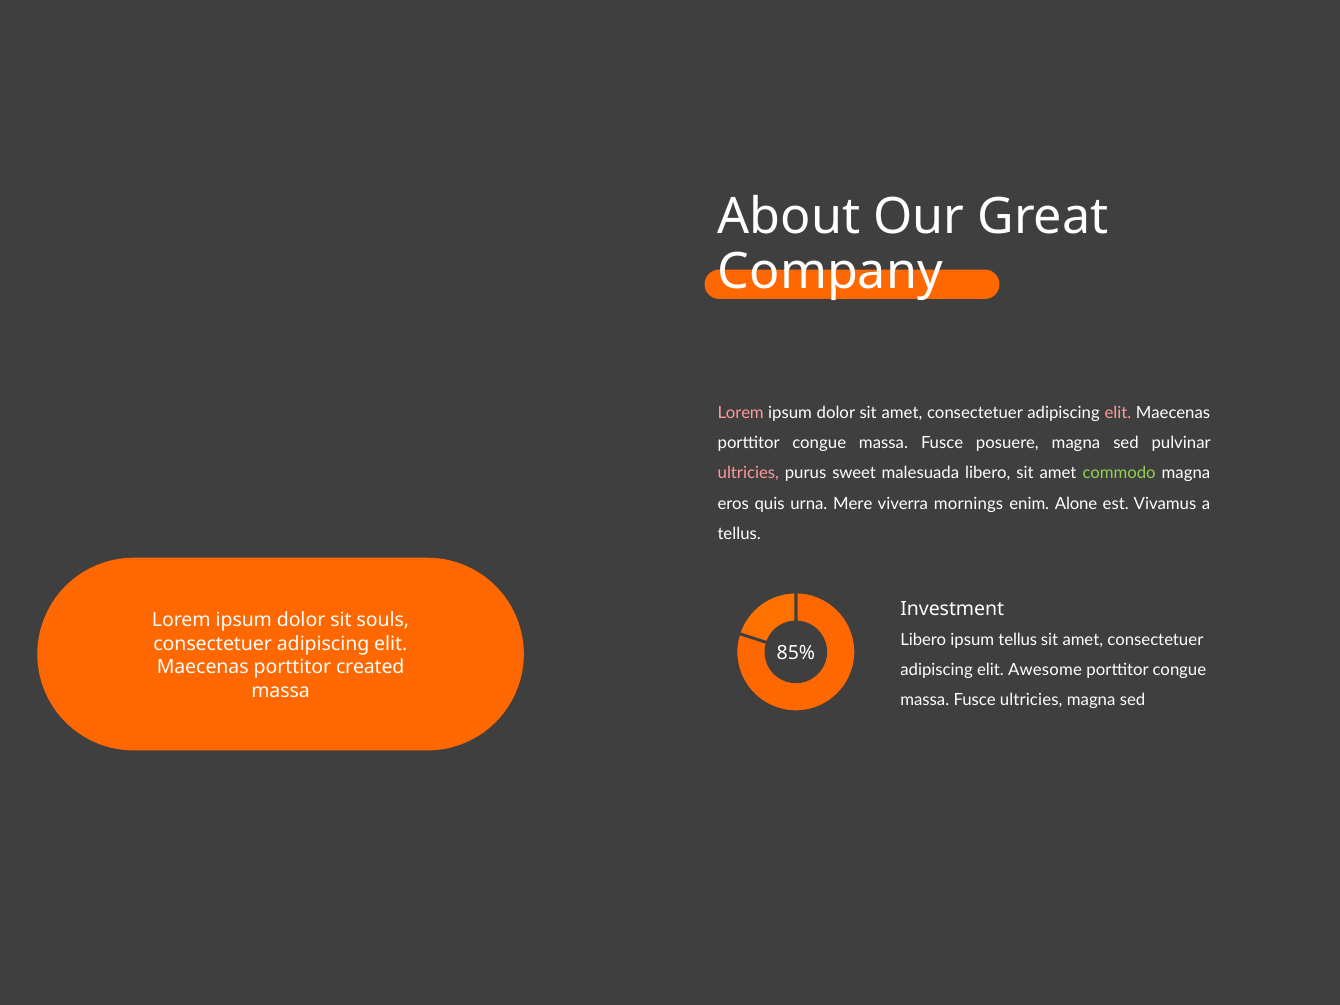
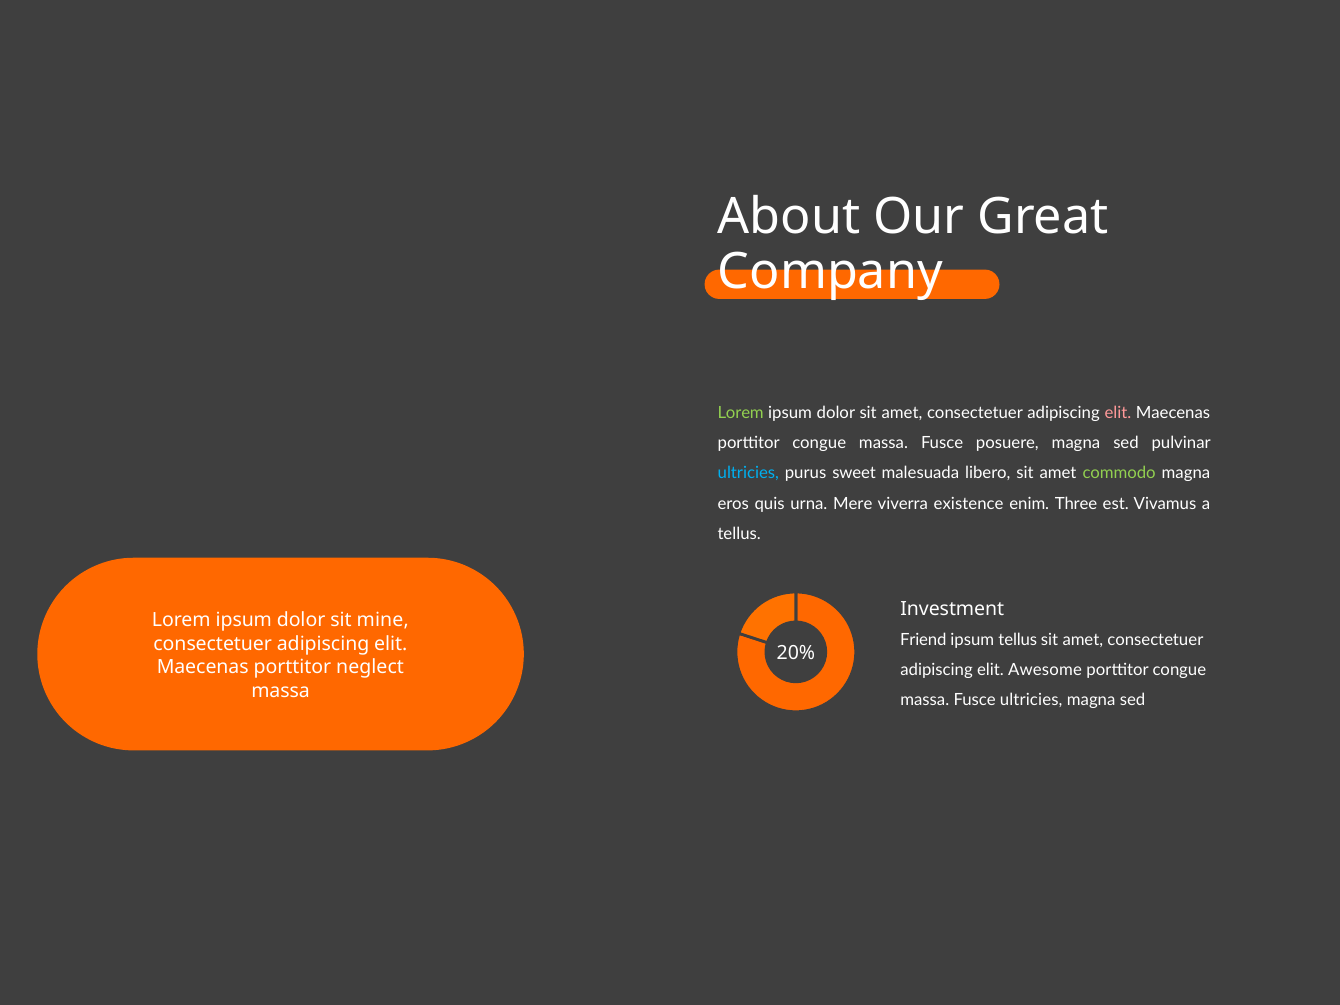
Lorem colour: pink -> light green (741, 413)
ultricies colour: pink -> light blue (748, 473)
mornings: mornings -> existence (969, 504)
Alone: Alone -> Three (1076, 504)
souls: souls -> mine (383, 620)
Libero: Libero -> Friend (923, 640)
85%: 85% -> 20% (796, 653)
created: created -> neglect (370, 667)
